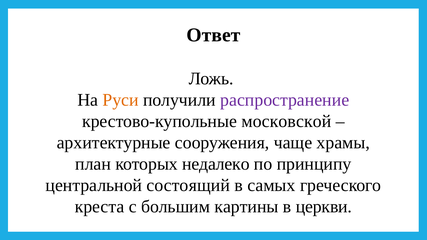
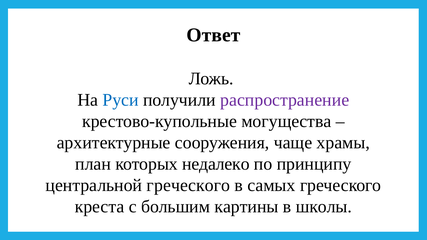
Руси colour: orange -> blue (121, 100)
московской: московской -> могущества (286, 121)
центральной состоящий: состоящий -> греческого (188, 185)
церкви: церкви -> школы (324, 207)
